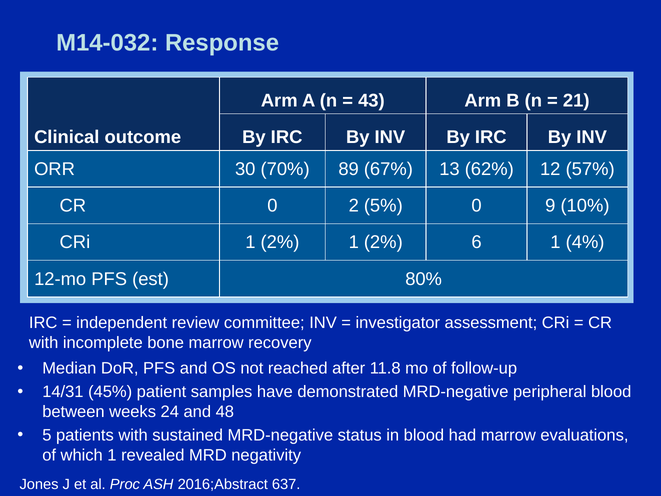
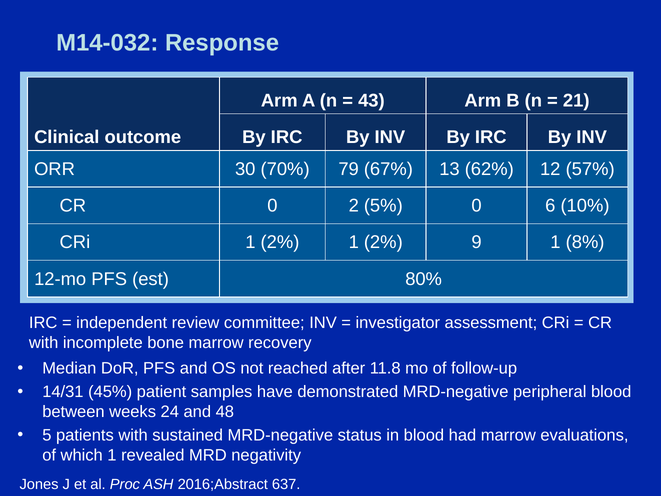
89: 89 -> 79 (349, 169)
9: 9 -> 6 (550, 206)
6: 6 -> 9 (477, 242)
4%: 4% -> 8% (585, 242)
